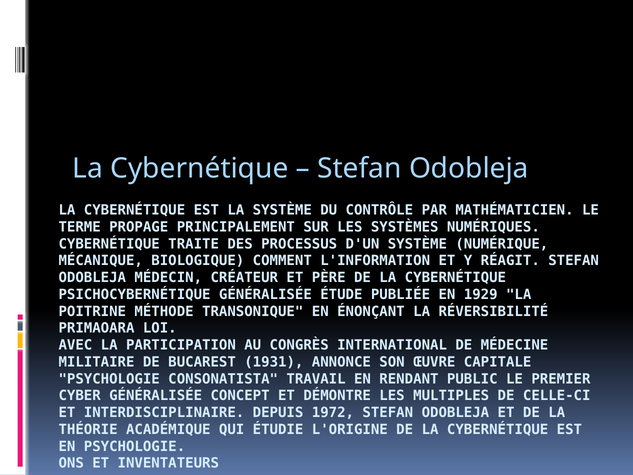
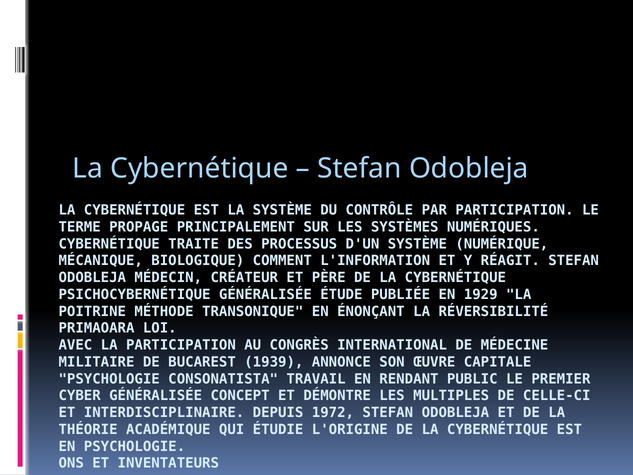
PAR MATHÉMATICIEN: MATHÉMATICIEN -> PARTICIPATION (515, 210)
1931: 1931 -> 1939 (274, 362)
